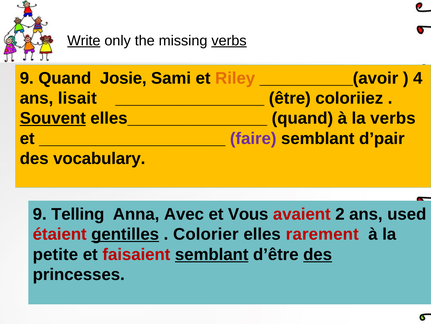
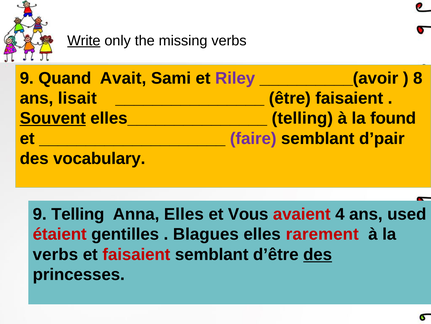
verbs underline: present -> none (229, 41)
Josie: Josie -> Avait (123, 78)
Riley colour: orange -> purple (235, 78)
4: 4 -> 8 (418, 78)
être coloriiez: coloriiez -> faisaient (349, 98)
elles_______________ quand: quand -> telling (302, 118)
la verbs: verbs -> found (393, 118)
Anna Avec: Avec -> Elles (184, 214)
2: 2 -> 4 (340, 214)
gentilles underline: present -> none (125, 234)
Colorier: Colorier -> Blagues (206, 234)
petite: petite -> verbs (55, 254)
semblant underline: present -> none (212, 254)
